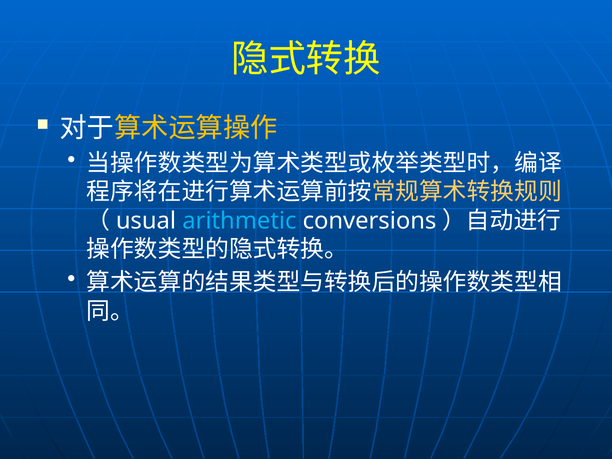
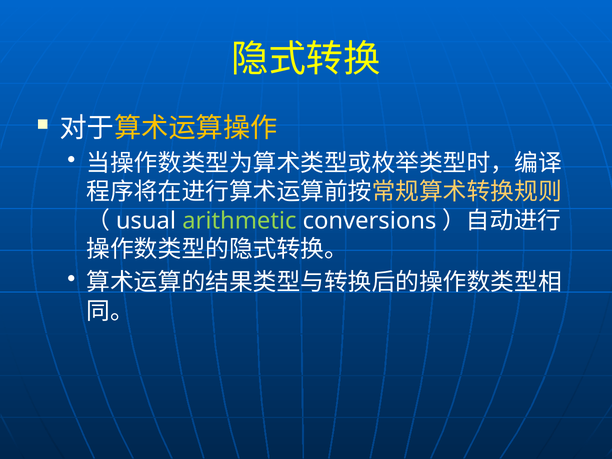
arithmetic colour: light blue -> light green (239, 221)
